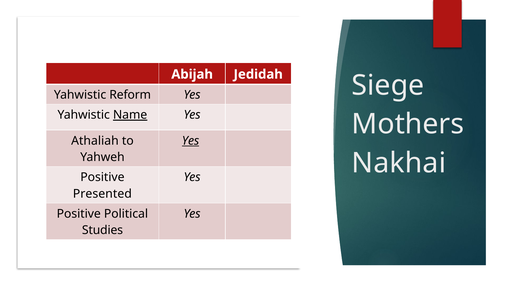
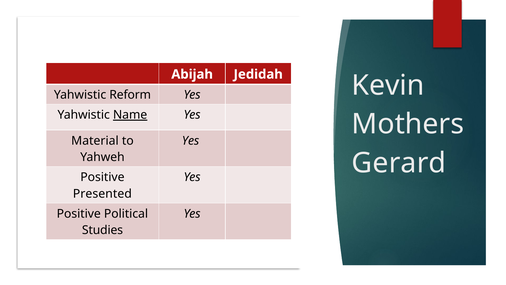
Siege: Siege -> Kevin (388, 85)
Athaliah: Athaliah -> Material (95, 141)
Yes underline: present -> none (191, 141)
Nakhai: Nakhai -> Gerard (399, 163)
